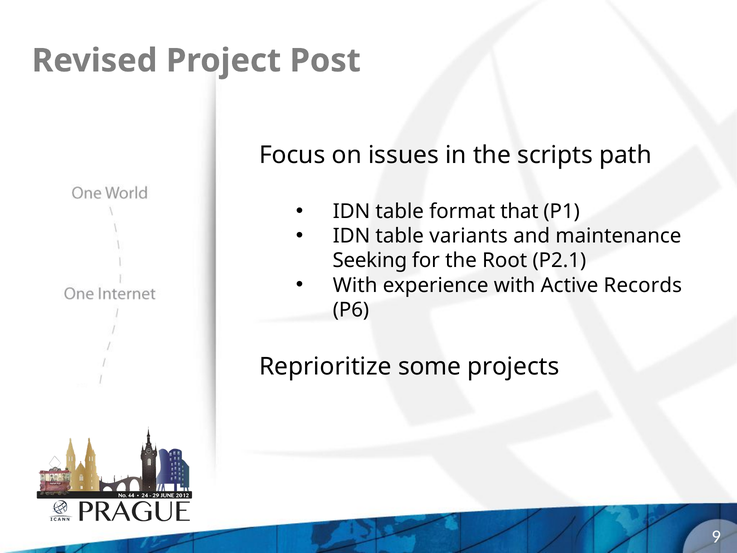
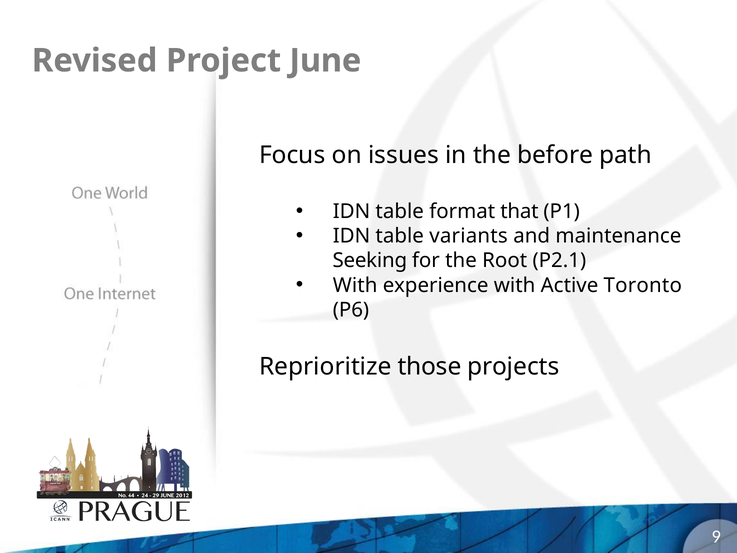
Post: Post -> June (325, 61)
scripts: scripts -> before (555, 155)
Records: Records -> Toronto (643, 285)
some: some -> those (430, 367)
